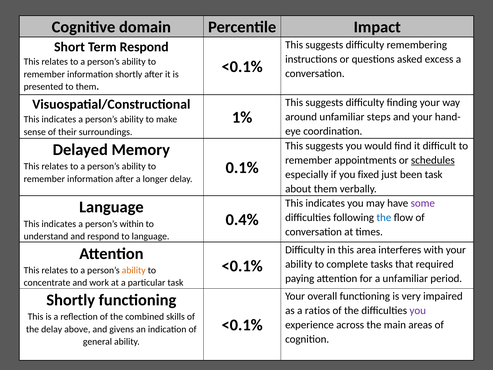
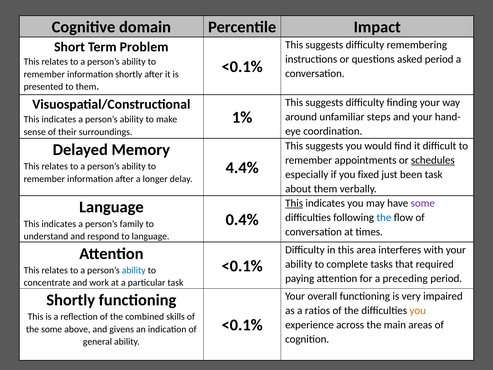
Term Respond: Respond -> Problem (144, 47)
asked excess: excess -> period (439, 59)
0.1%: 0.1% -> 4.4% (242, 168)
This underline: none -> present (294, 203)
within: within -> family (132, 224)
ability colour: orange -> blue (134, 270)
a unfamiliar: unfamiliar -> preceding (405, 278)
you colour: purple -> orange (418, 310)
the delay: delay -> some (52, 329)
